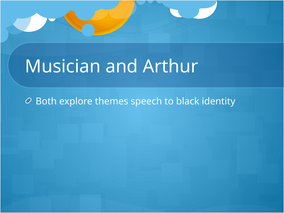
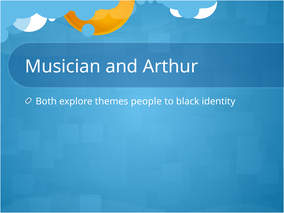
speech: speech -> people (146, 101)
